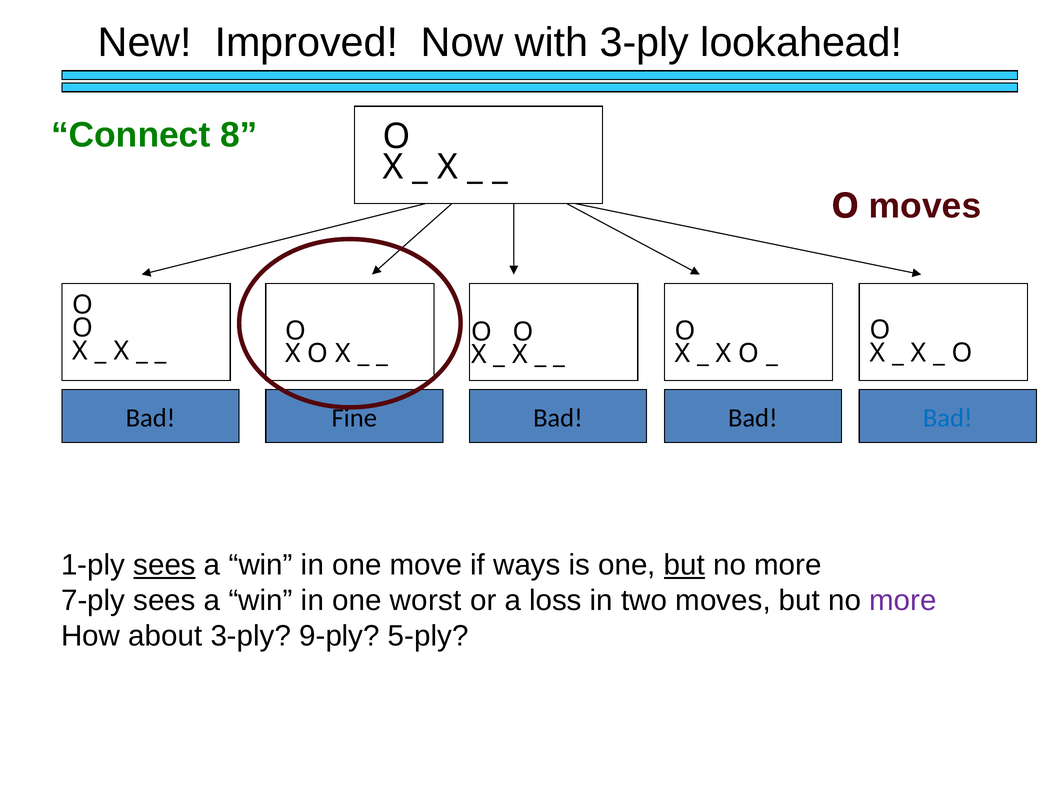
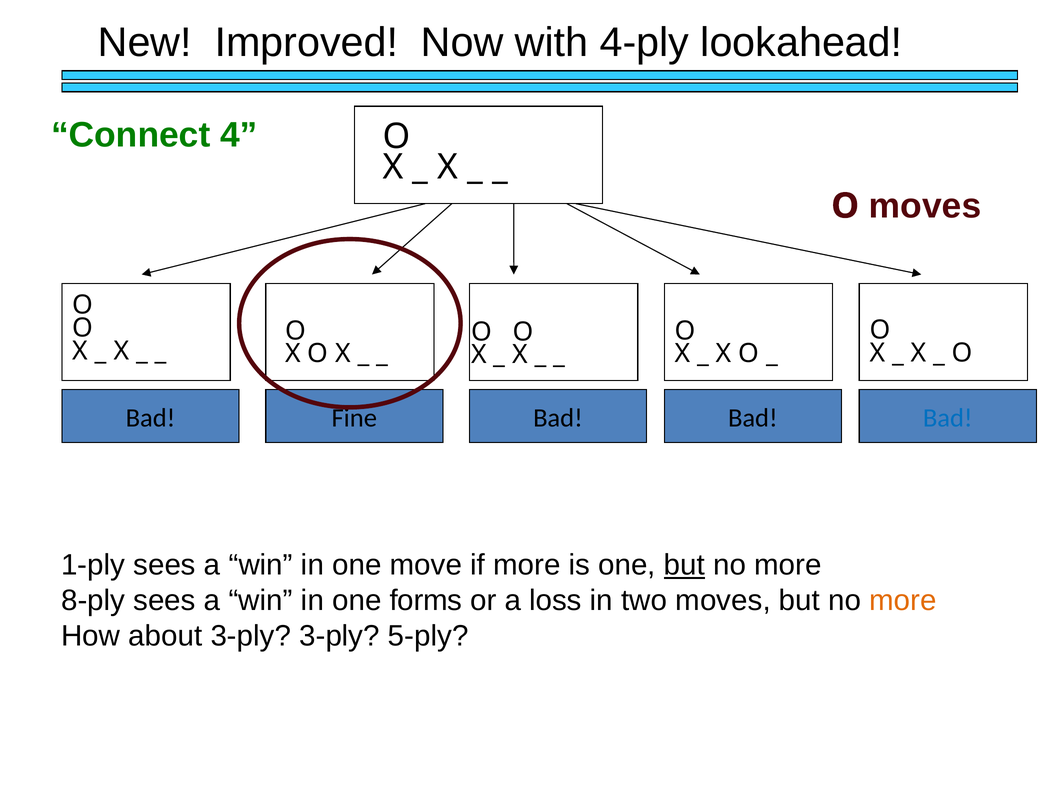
with 3-ply: 3-ply -> 4-ply (644, 43)
8: 8 -> 4 (239, 135)
sees underline: present -> none (165, 565)
if ways: ways -> more (527, 565)
7-ply: 7-ply -> 8-ply (93, 601)
worst: worst -> forms (426, 601)
more colour: purple -> orange (903, 601)
3-ply 9-ply: 9-ply -> 3-ply (340, 636)
